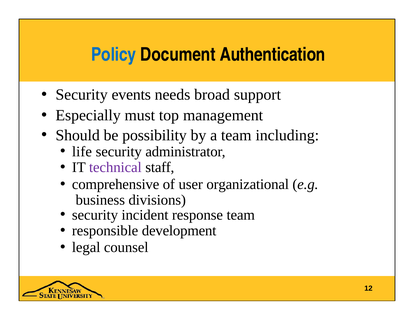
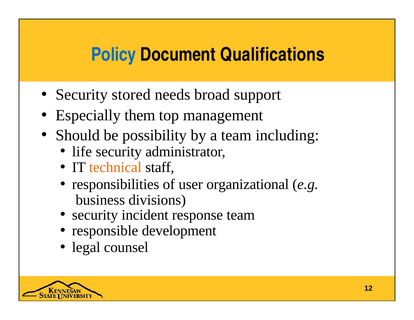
Authentication: Authentication -> Qualifications (272, 55)
events: events -> stored (131, 95)
must: must -> them (140, 115)
technical colour: purple -> orange (115, 167)
comprehensive: comprehensive -> responsibilities (116, 184)
